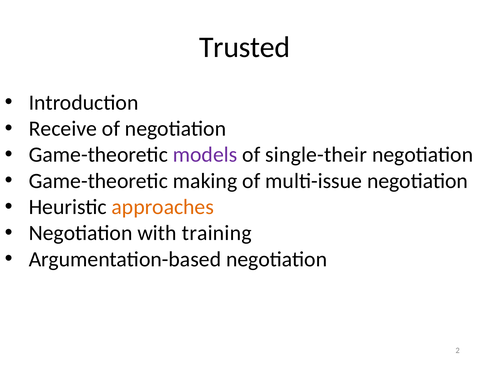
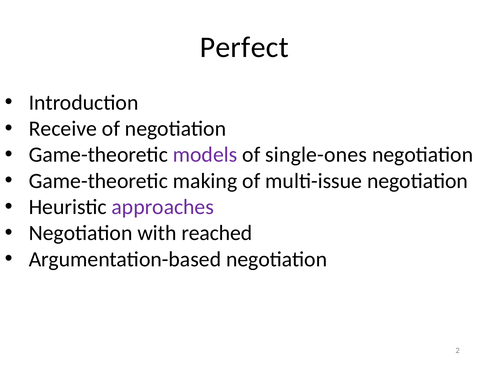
Trusted: Trusted -> Perfect (244, 47)
single-their: single-their -> single-ones (316, 155)
approaches colour: orange -> purple (163, 207)
training: training -> reached (217, 233)
